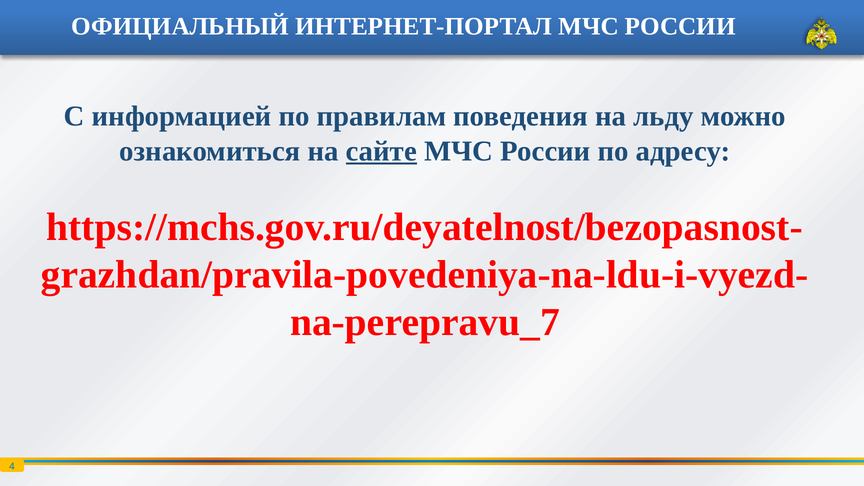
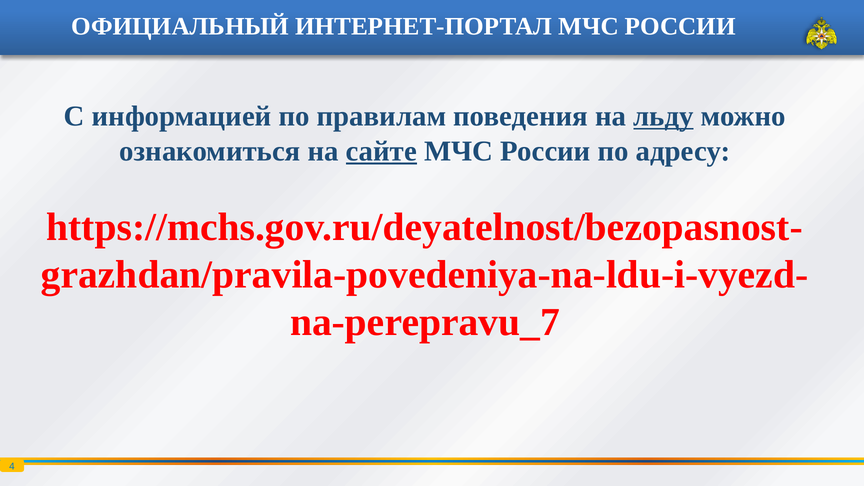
льду underline: none -> present (663, 116)
